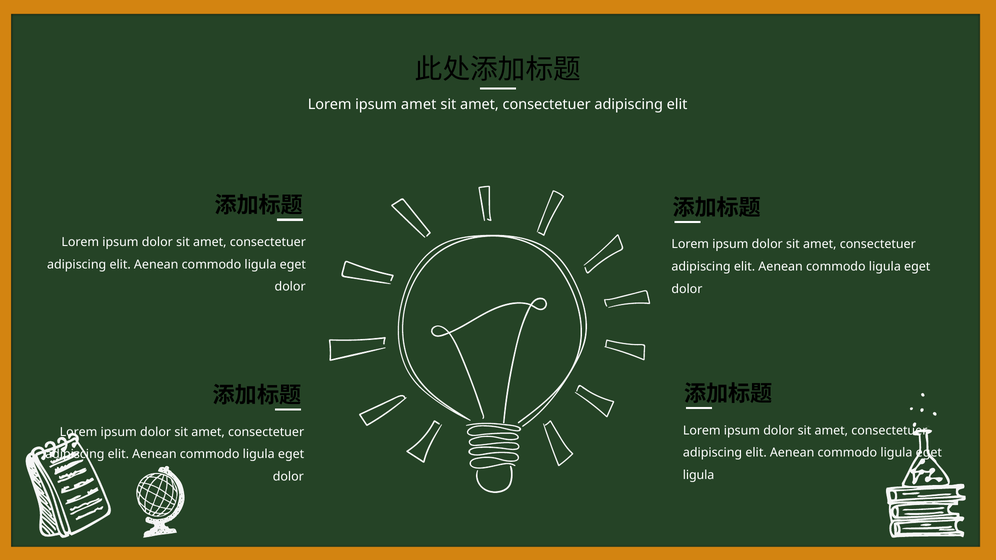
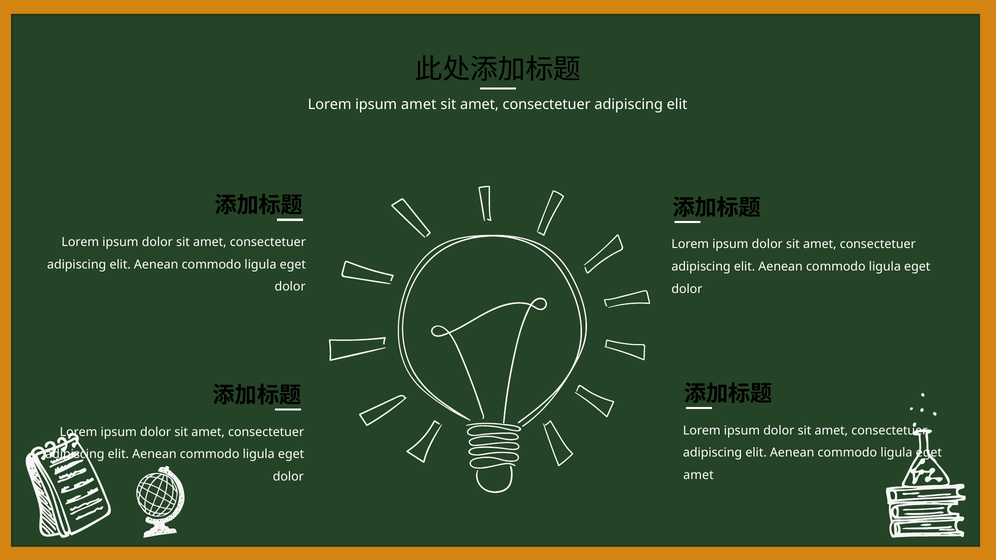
ligula: ligula -> amet (698, 476)
